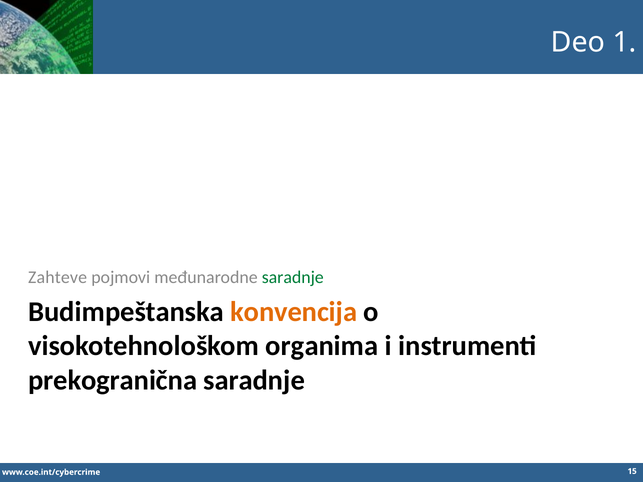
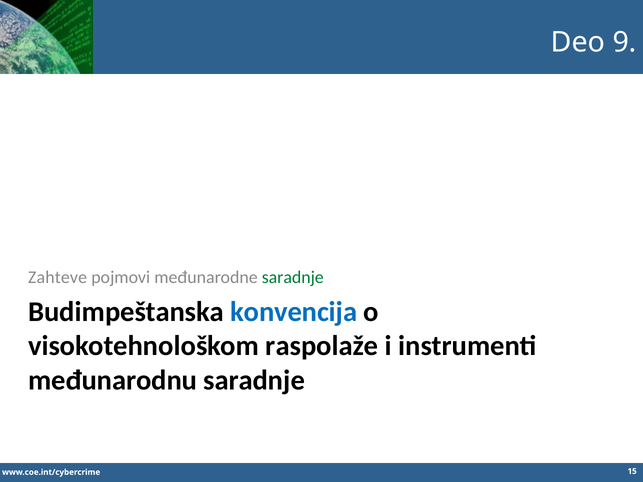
1: 1 -> 9 (625, 42)
konvencija colour: orange -> blue (294, 312)
organima: organima -> raspolaže (322, 346)
prekogranična: prekogranična -> međunarodnu (113, 380)
